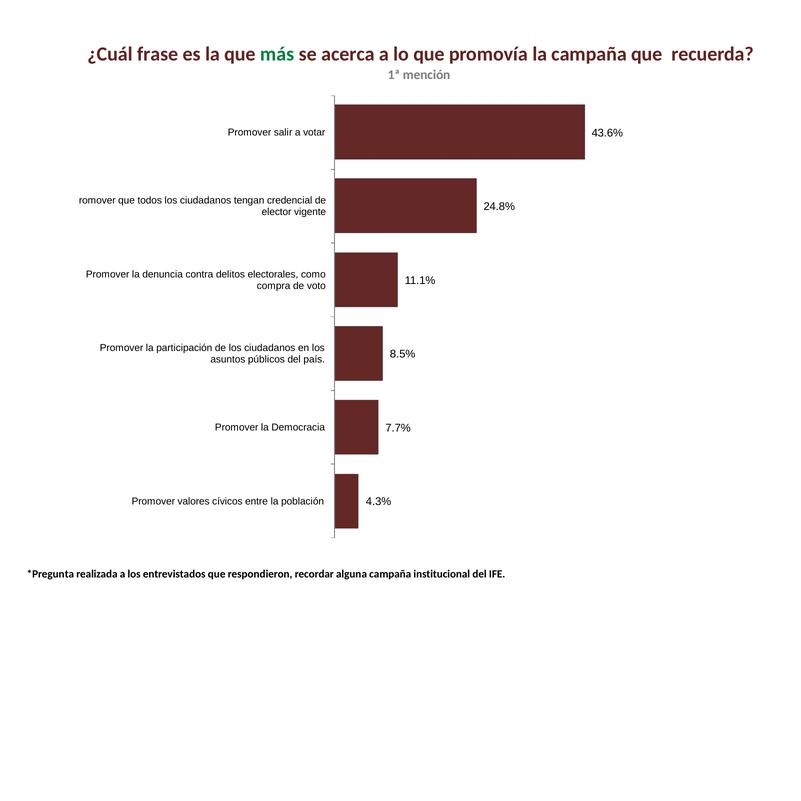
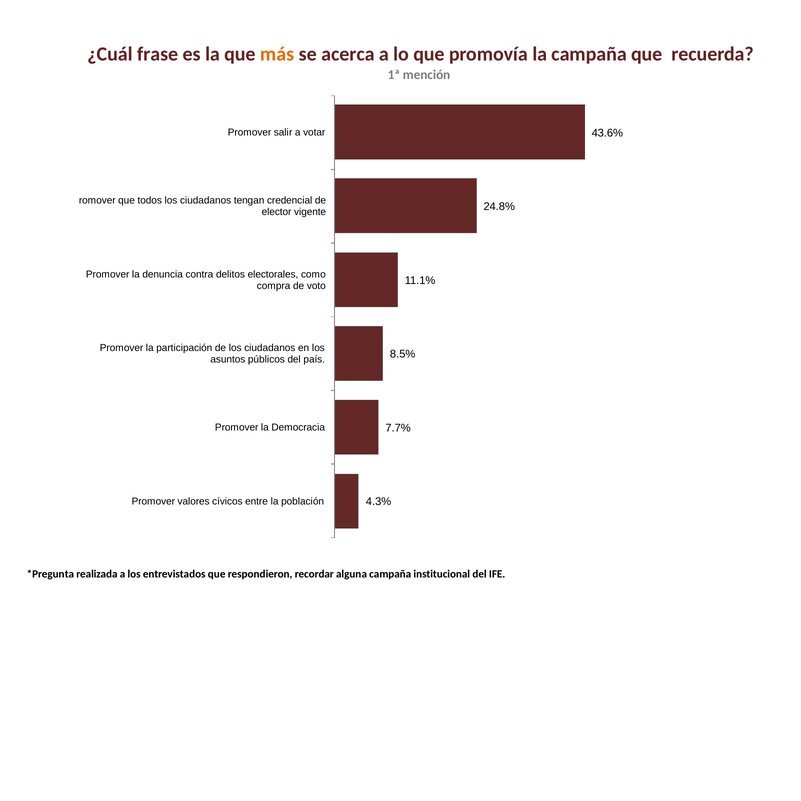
más colour: green -> orange (277, 54)
